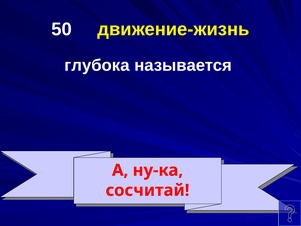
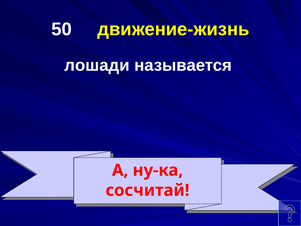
глубока: глубока -> лошади (97, 65)
